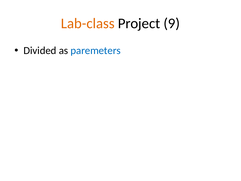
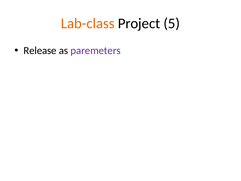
9: 9 -> 5 (172, 23)
Divided: Divided -> Release (40, 51)
paremeters colour: blue -> purple (96, 51)
